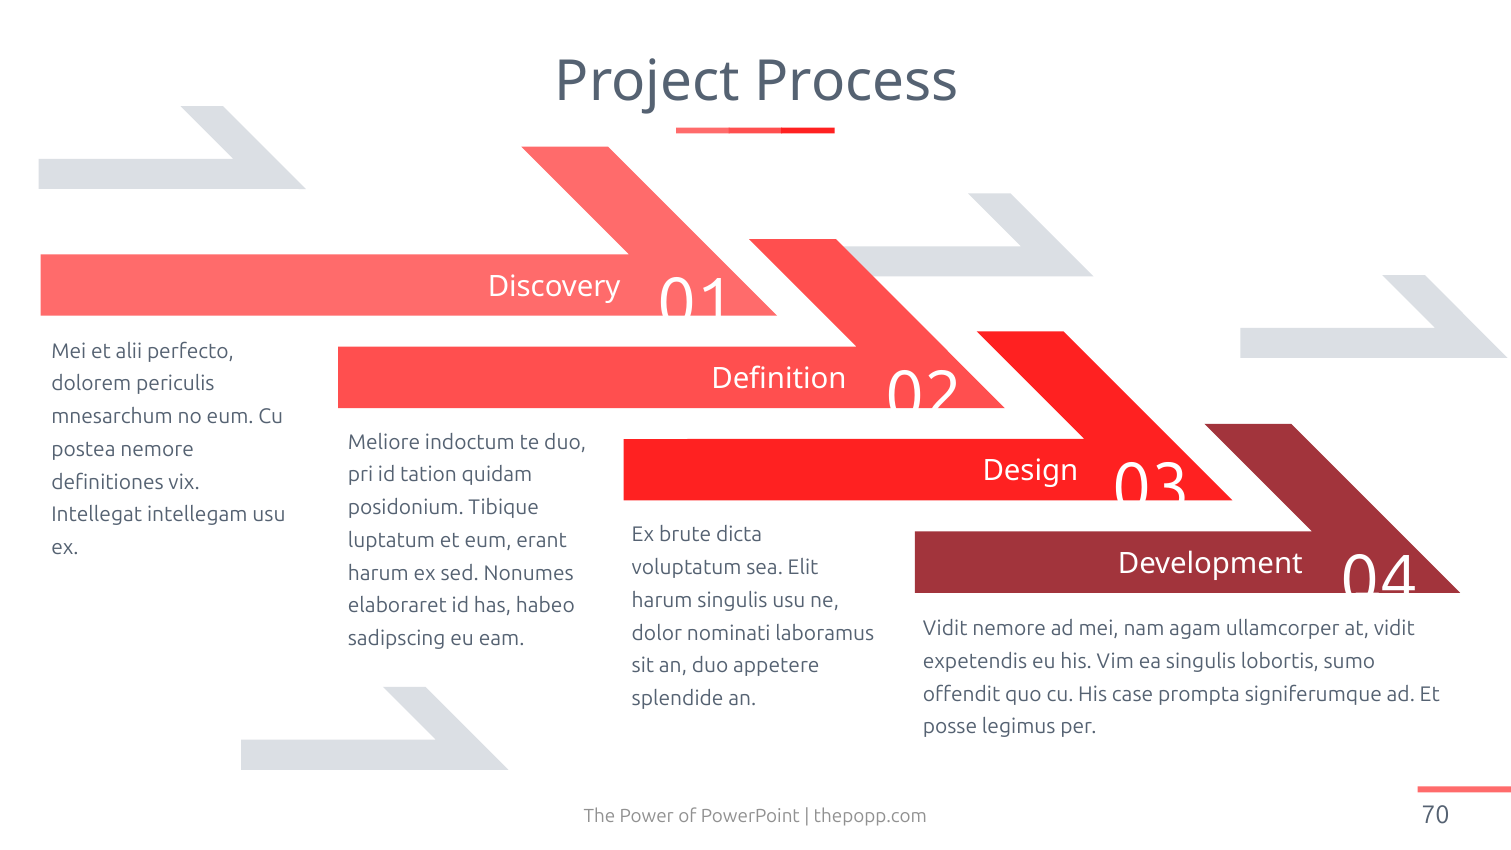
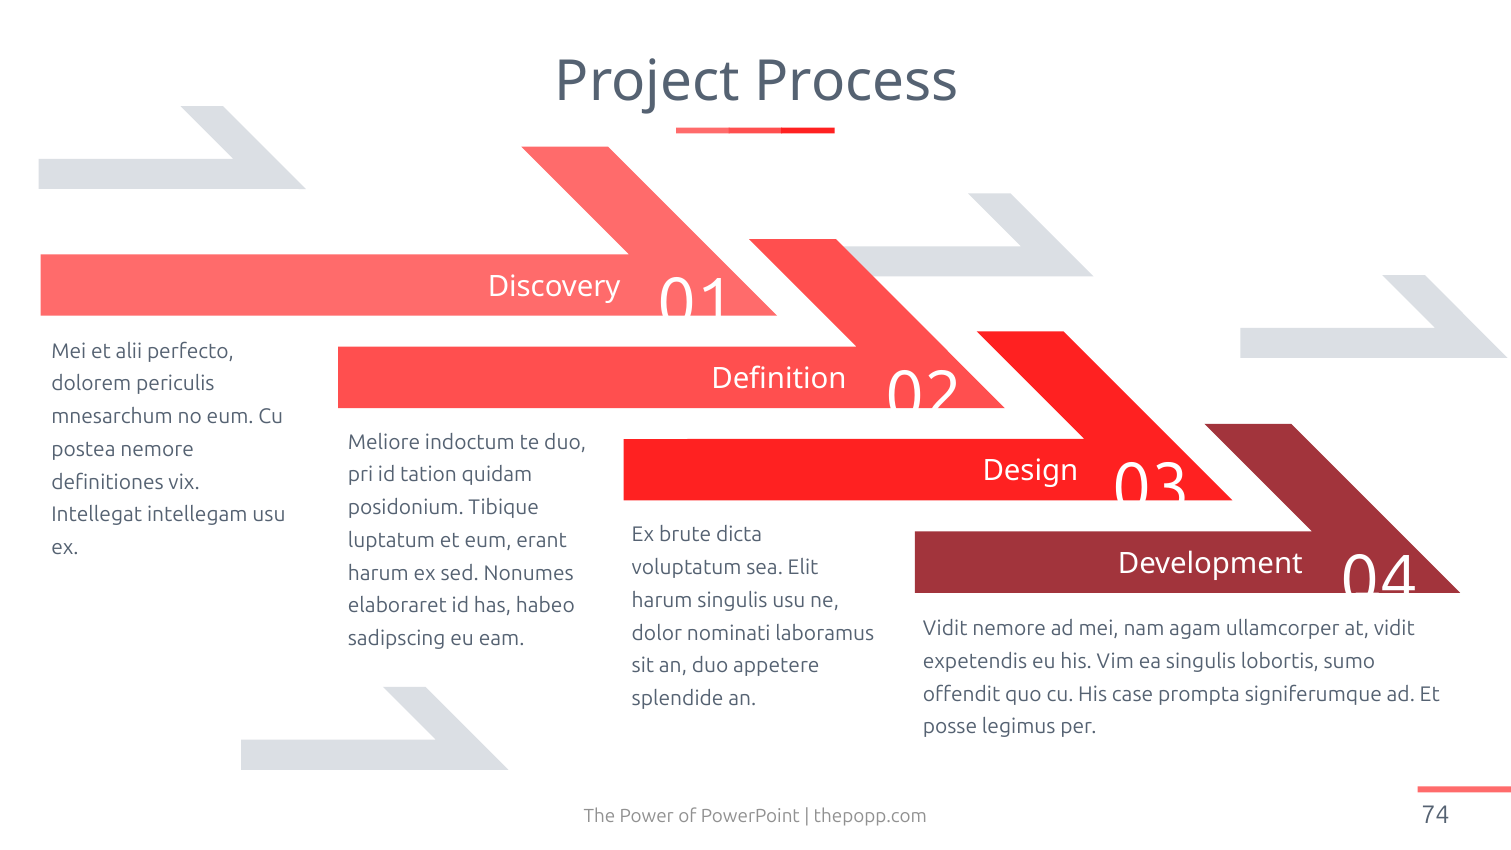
70: 70 -> 74 (1435, 815)
